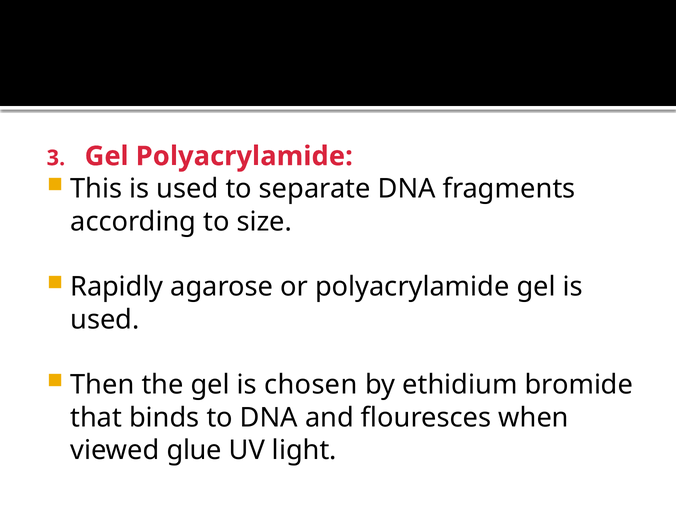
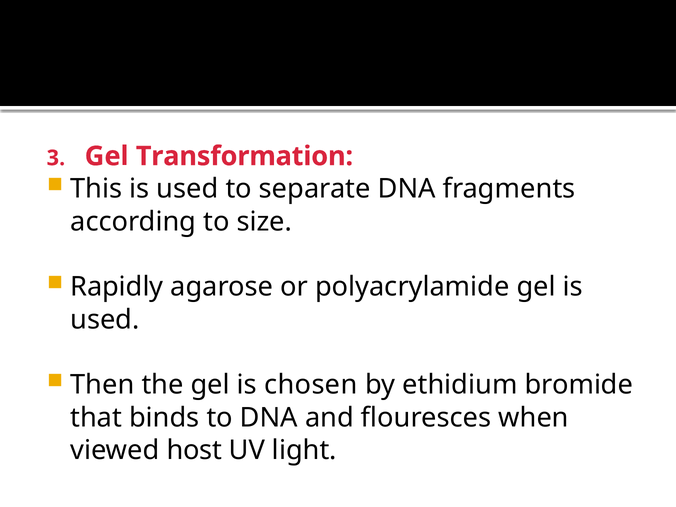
Gel Polyacrylamide: Polyacrylamide -> Transformation (244, 156)
glue: glue -> host (194, 450)
